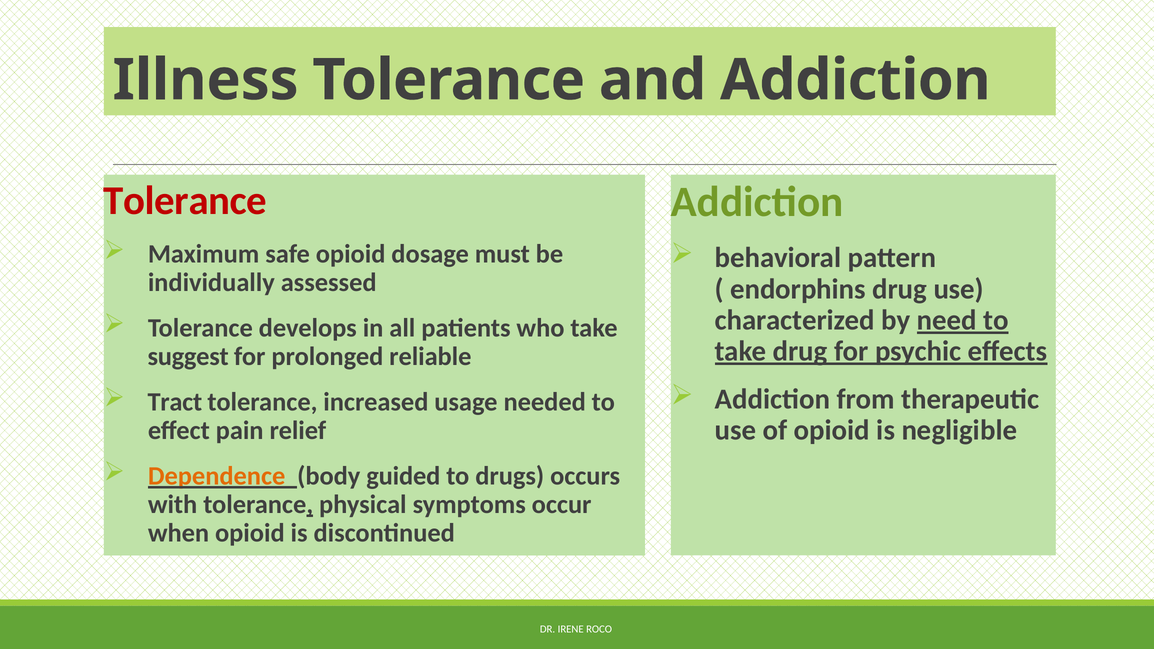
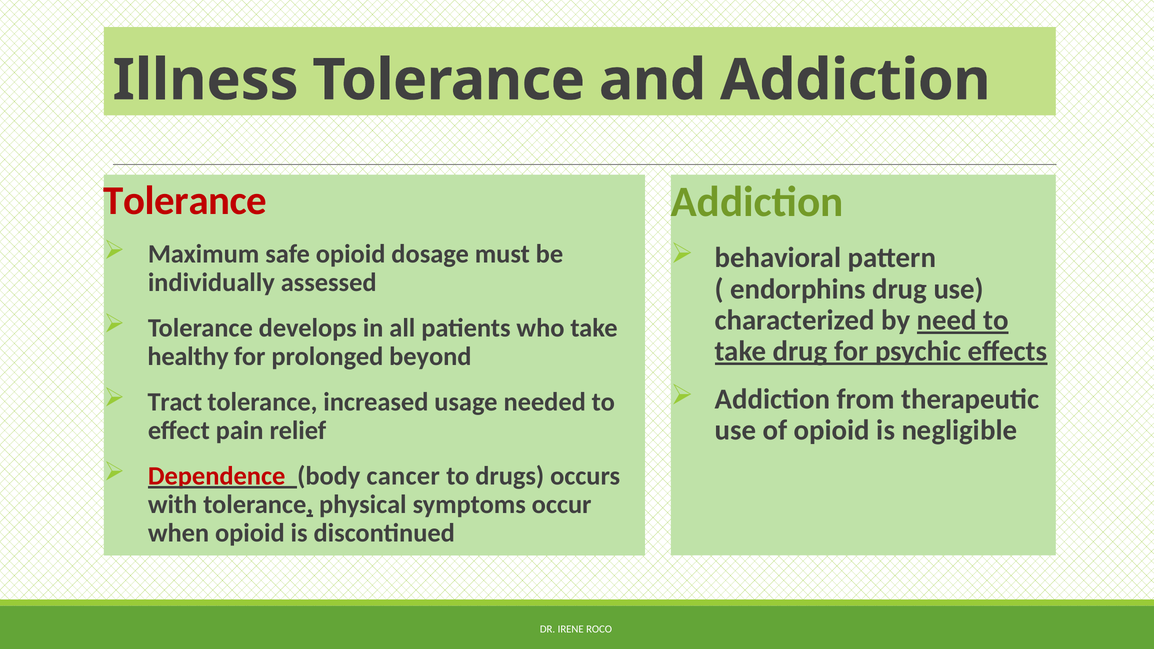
suggest: suggest -> healthy (188, 357)
reliable: reliable -> beyond (430, 357)
Dependence colour: orange -> red (217, 476)
guided: guided -> cancer (403, 476)
